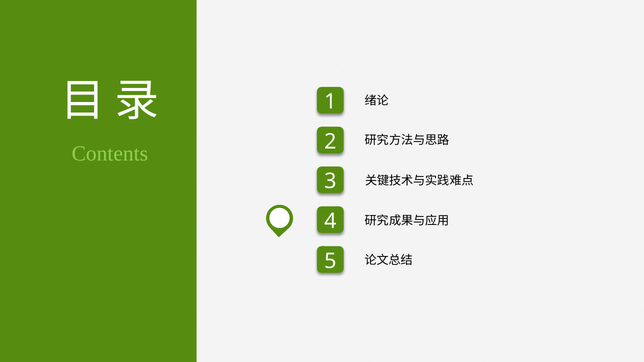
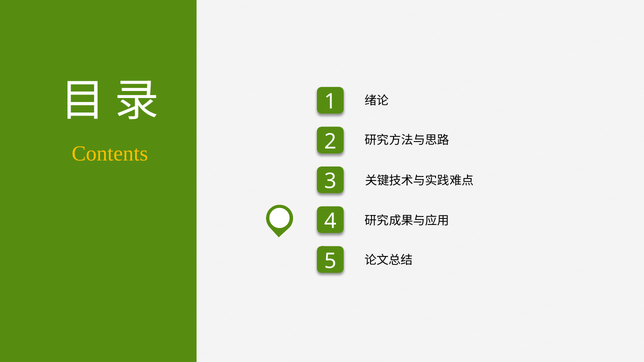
Contents colour: light green -> yellow (110, 154)
